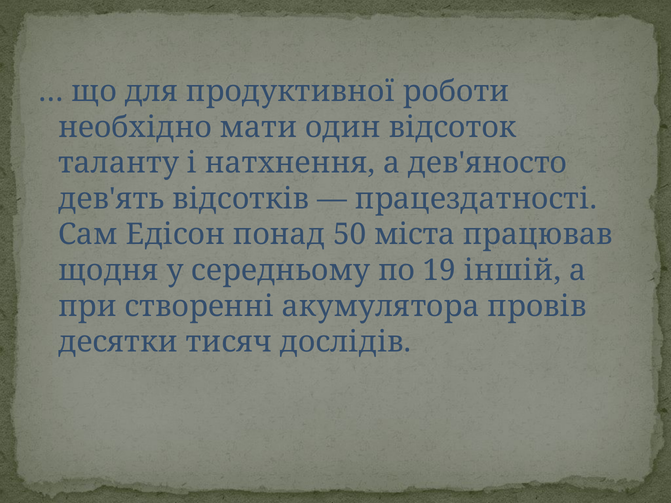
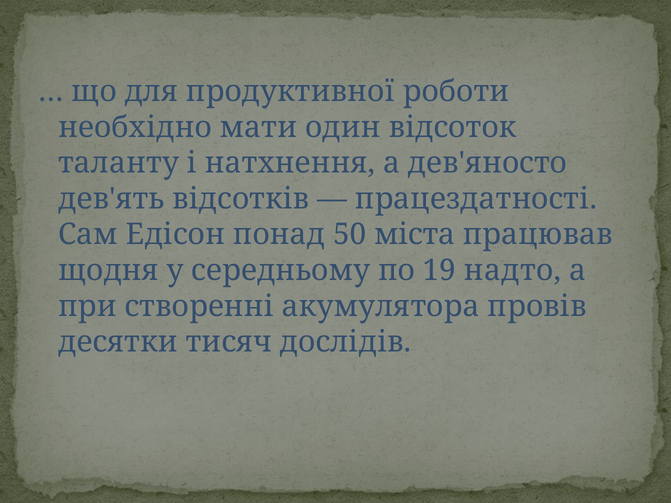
іншій: іншій -> надто (512, 271)
